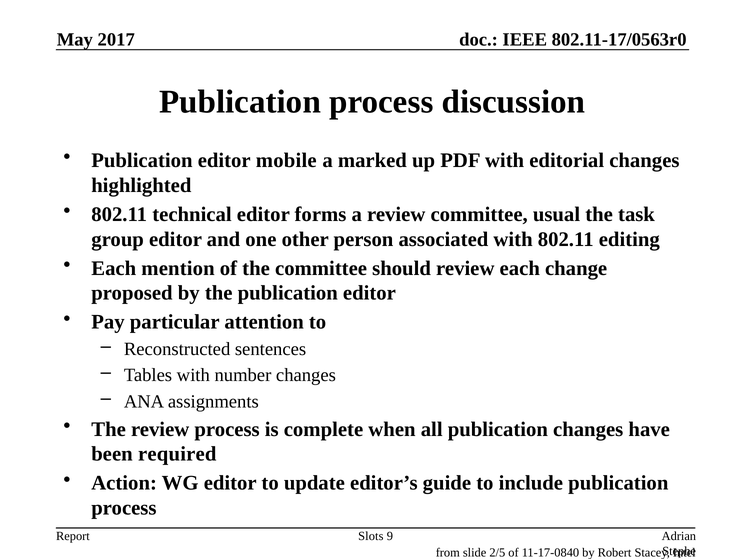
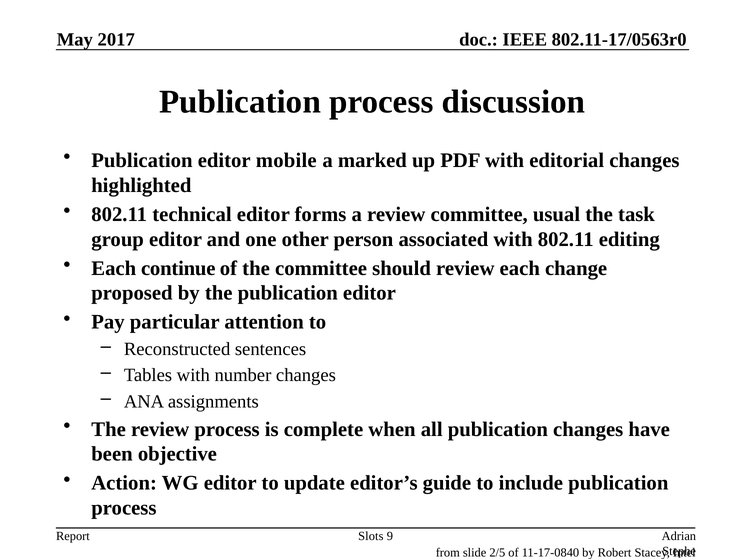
mention: mention -> continue (178, 268)
required: required -> objective (177, 454)
